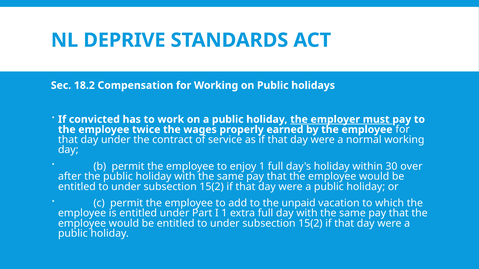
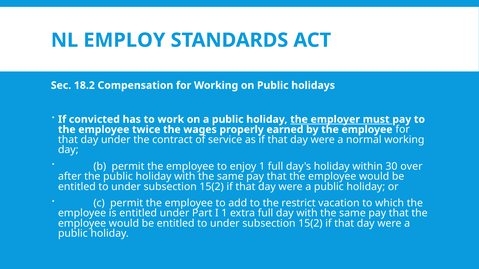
DEPRIVE: DEPRIVE -> EMPLOY (124, 40)
unpaid: unpaid -> restrict (299, 203)
